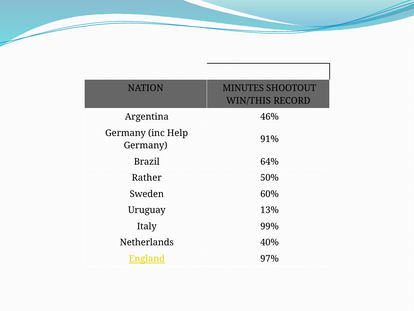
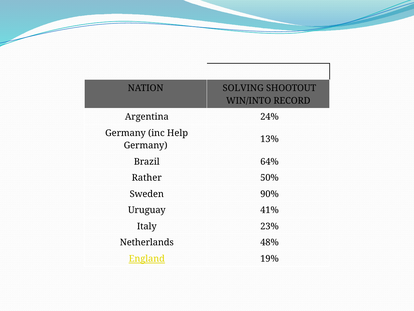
MINUTES: MINUTES -> SOLVING (243, 88)
WIN/THIS: WIN/THIS -> WIN/INTO (249, 100)
46%: 46% -> 24% (270, 117)
91%: 91% -> 13% (270, 139)
60%: 60% -> 90% (270, 194)
13%: 13% -> 41% (270, 210)
99%: 99% -> 23% (270, 226)
40%: 40% -> 48% (270, 242)
97%: 97% -> 19% (270, 258)
